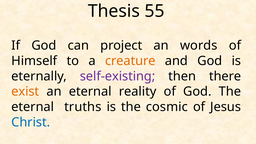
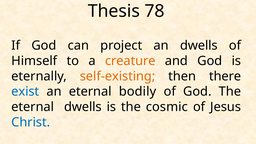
55: 55 -> 78 (155, 11)
an words: words -> dwells (199, 45)
self-existing colour: purple -> orange (118, 76)
exist colour: orange -> blue (25, 92)
reality: reality -> bodily (138, 92)
eternal truths: truths -> dwells (83, 107)
